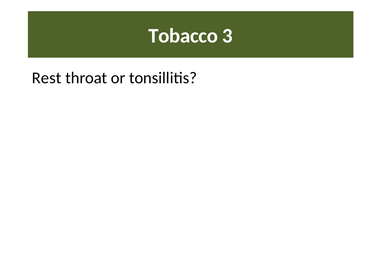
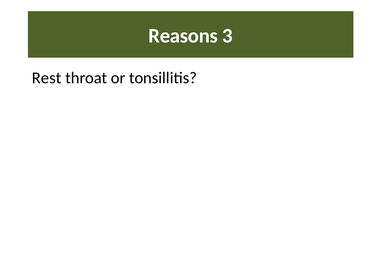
Tobacco: Tobacco -> Reasons (183, 36)
